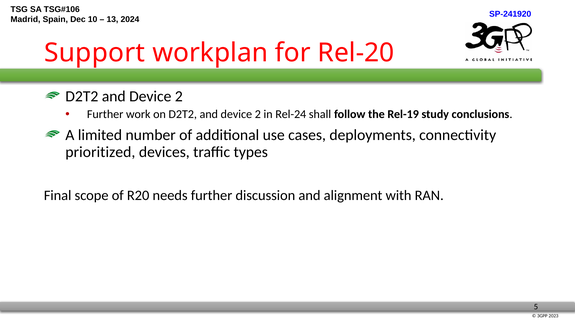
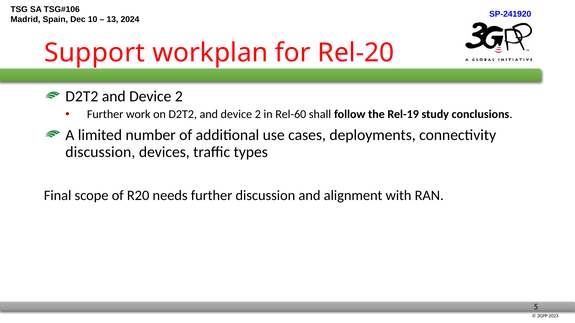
Rel-24: Rel-24 -> Rel-60 (291, 114)
prioritized: prioritized -> discussion (100, 152)
